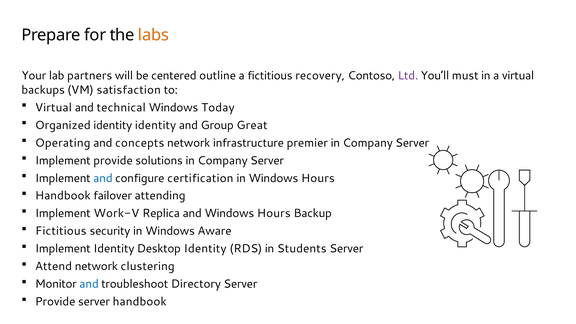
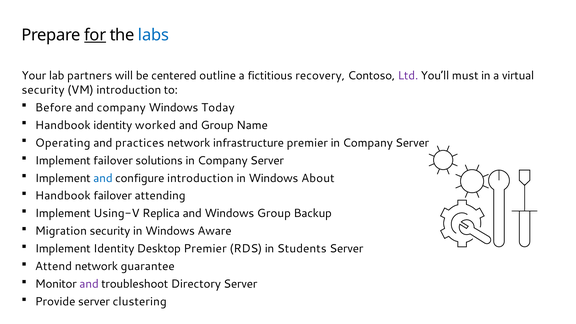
for underline: none -> present (95, 35)
labs colour: orange -> blue (153, 35)
backups: backups -> security (43, 90)
VM satisfaction: satisfaction -> introduction (129, 90)
Virtual: Virtual -> Before (54, 107)
and technical: technical -> company (121, 107)
Organized: Organized -> Handbook (63, 125)
identity identity: identity -> worked (155, 125)
Great: Great -> Name (252, 125)
concepts: concepts -> practices (140, 143)
Implement provide: provide -> failover (113, 160)
configure certification: certification -> introduction (200, 178)
in Windows Hours: Hours -> About (318, 178)
Work-V: Work-V -> Using-V (116, 213)
and Windows Hours: Hours -> Group (274, 213)
Fictitious: Fictitious -> Migration (61, 231)
Desktop Identity: Identity -> Premier (205, 249)
clustering: clustering -> guarantee (148, 266)
and colour: blue -> purple (89, 284)
server handbook: handbook -> clustering (140, 302)
